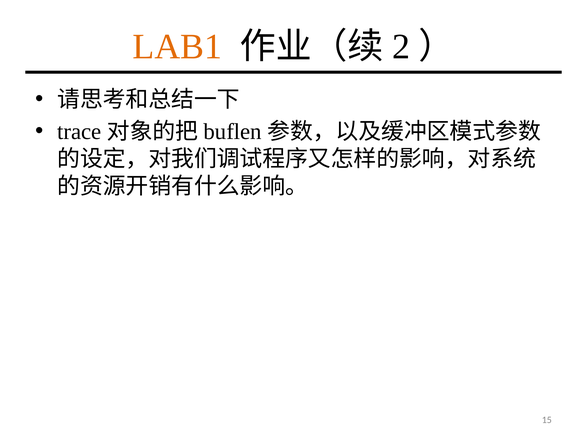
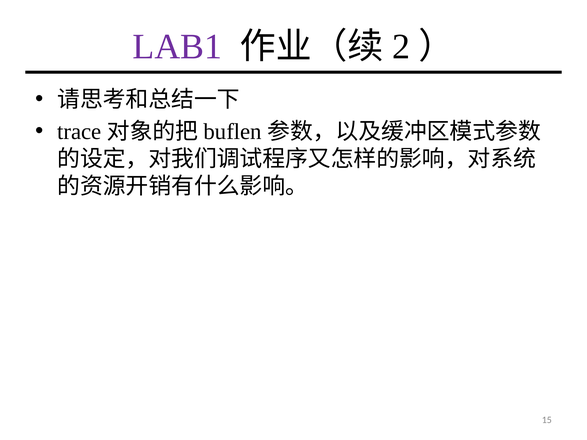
LAB1 colour: orange -> purple (177, 47)
